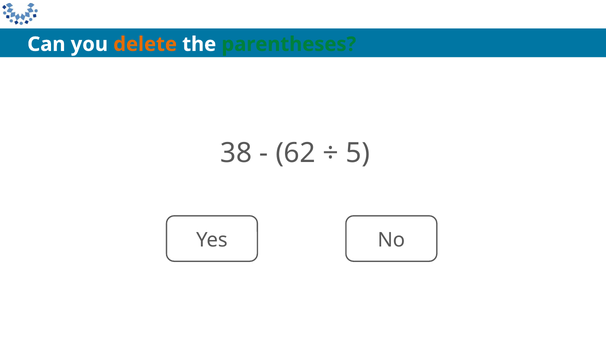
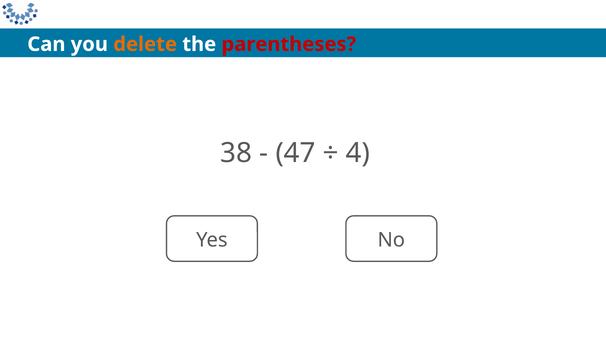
parentheses colour: green -> red (289, 44)
62: 62 -> 47 (296, 153)
5: 5 -> 4 (358, 153)
